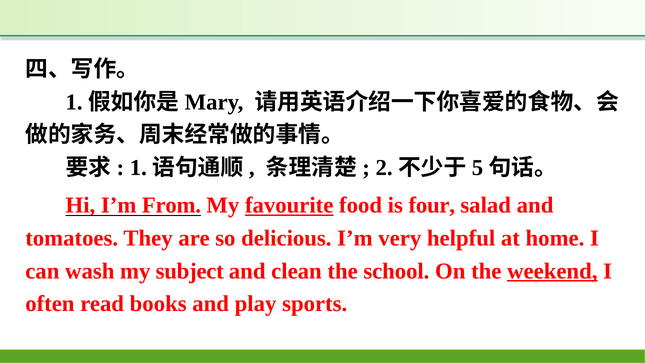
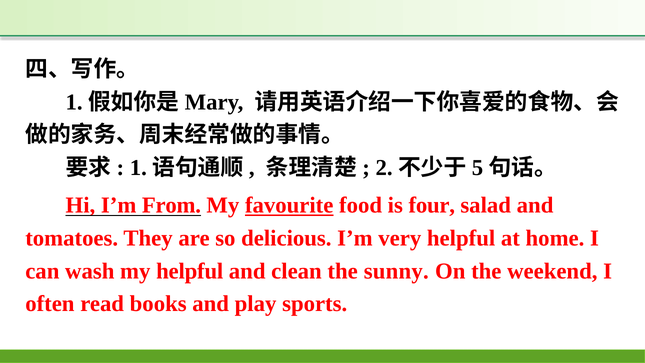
my subject: subject -> helpful (190, 271)
school: school -> sunny (396, 271)
weekend underline: present -> none (552, 271)
